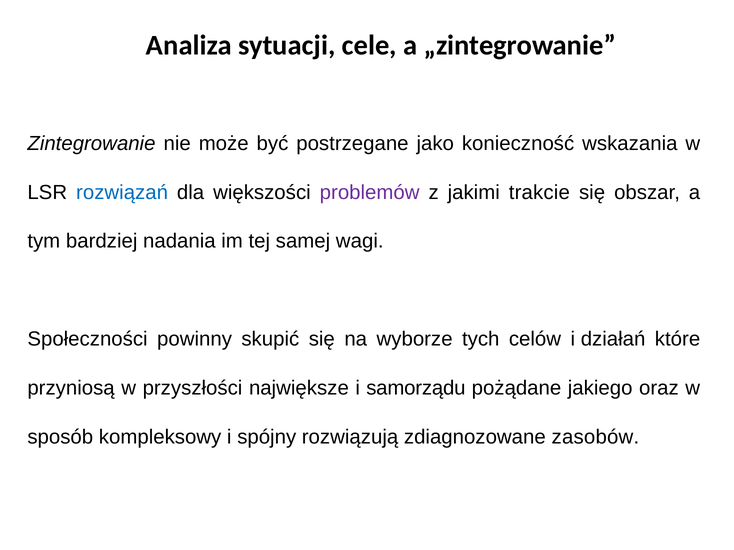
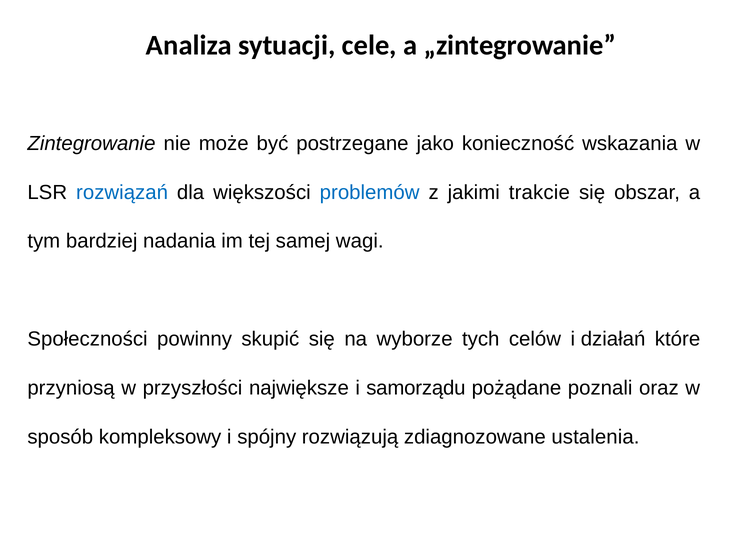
problemów colour: purple -> blue (370, 193)
jakiego: jakiego -> poznali (600, 388)
zasobów: zasobów -> ustalenia (595, 437)
